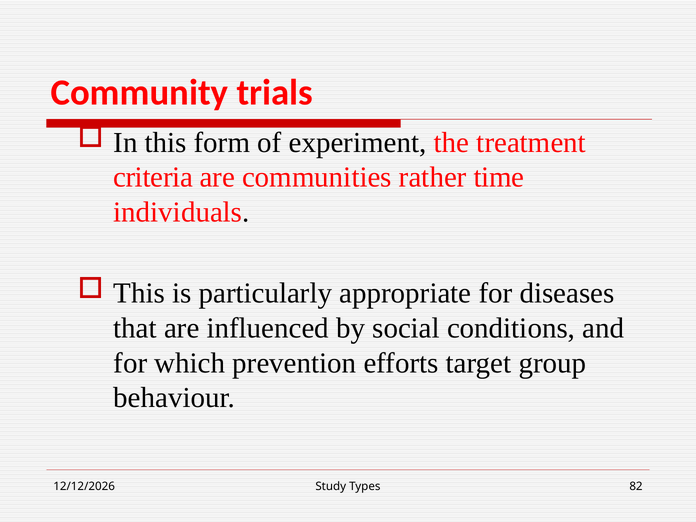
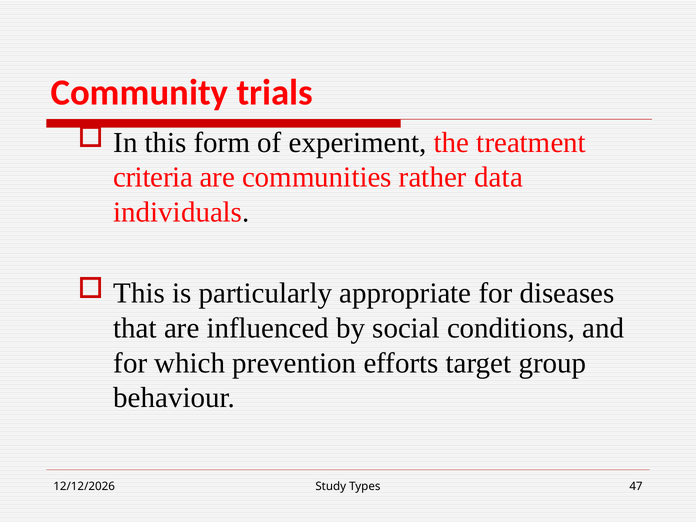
time: time -> data (499, 177)
82: 82 -> 47 (636, 487)
